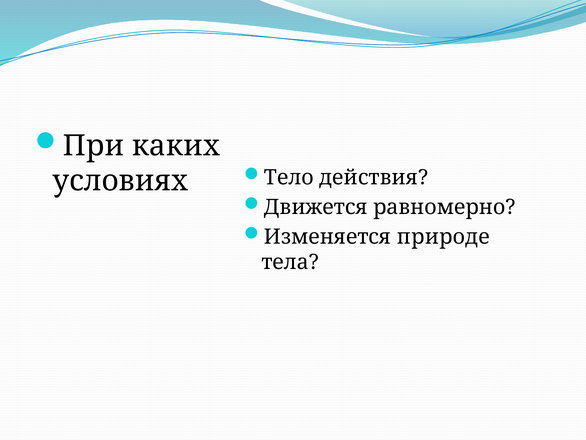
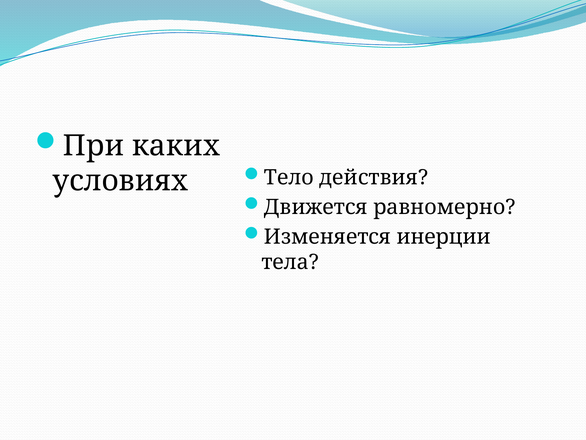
природе: природе -> инерции (444, 236)
